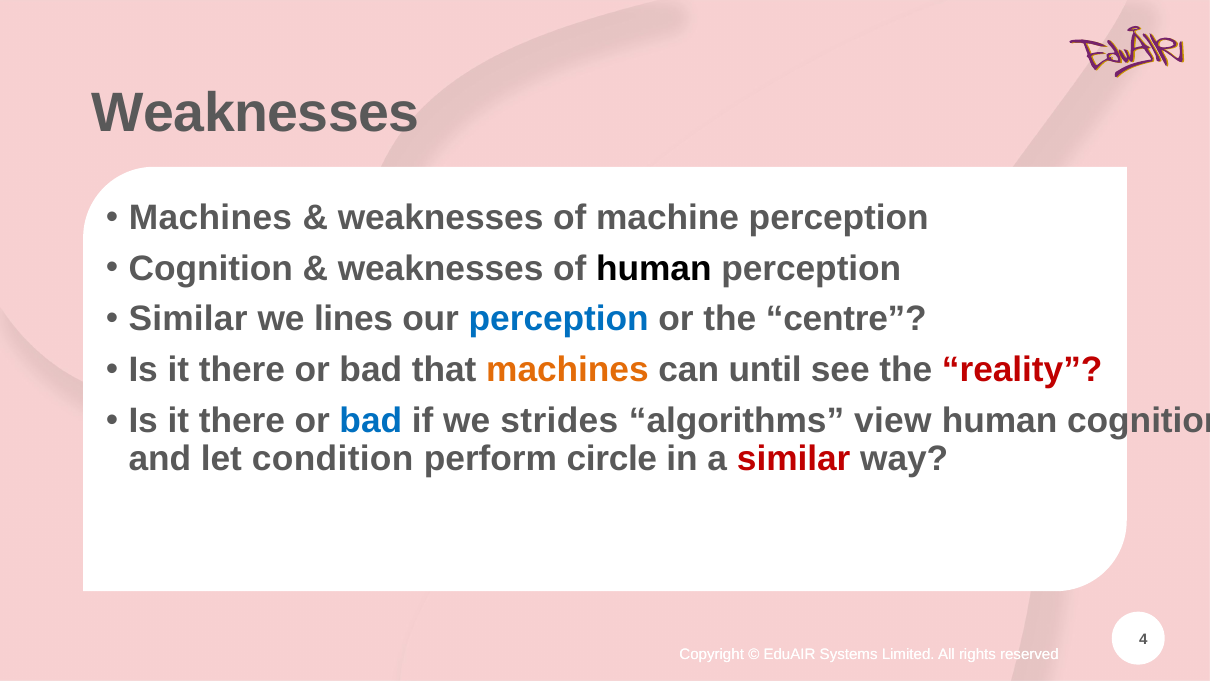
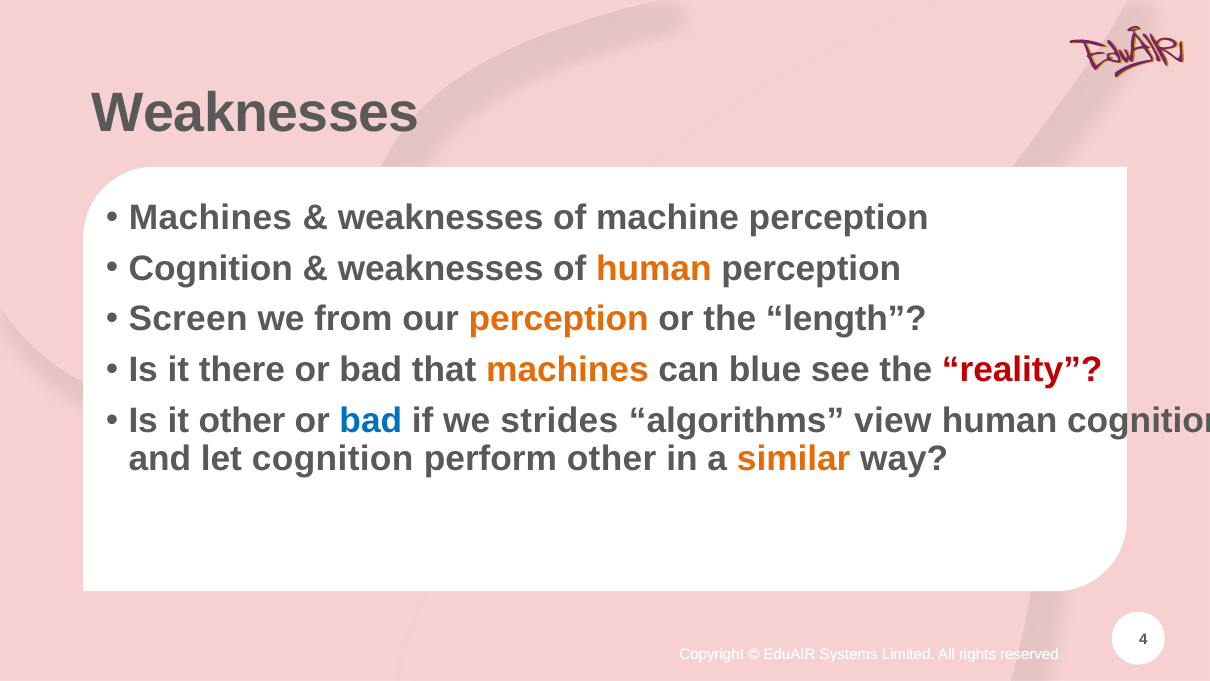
human colour: black -> orange (654, 268)
Similar: Similar -> Screen (188, 319)
lines: lines -> from (353, 319)
perception colour: blue -> orange (559, 319)
centre: centre -> length (846, 319)
until: until -> blue (765, 370)
there: there -> other (242, 421)
let condition: condition -> cognition (333, 459)
perform circle: circle -> other (612, 459)
similar colour: red -> orange (794, 459)
